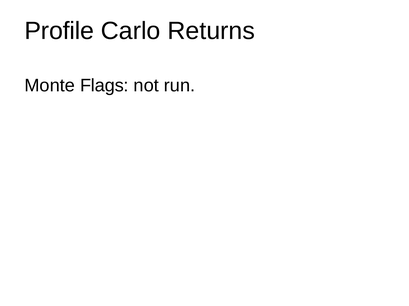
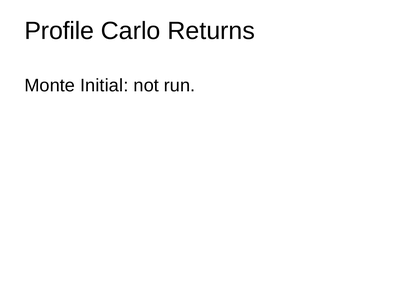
Flags: Flags -> Initial (104, 86)
